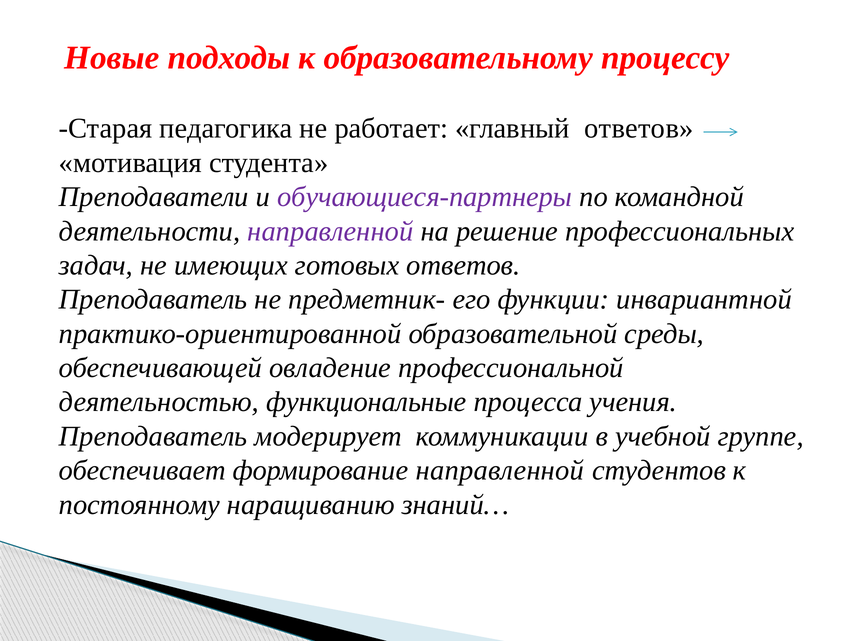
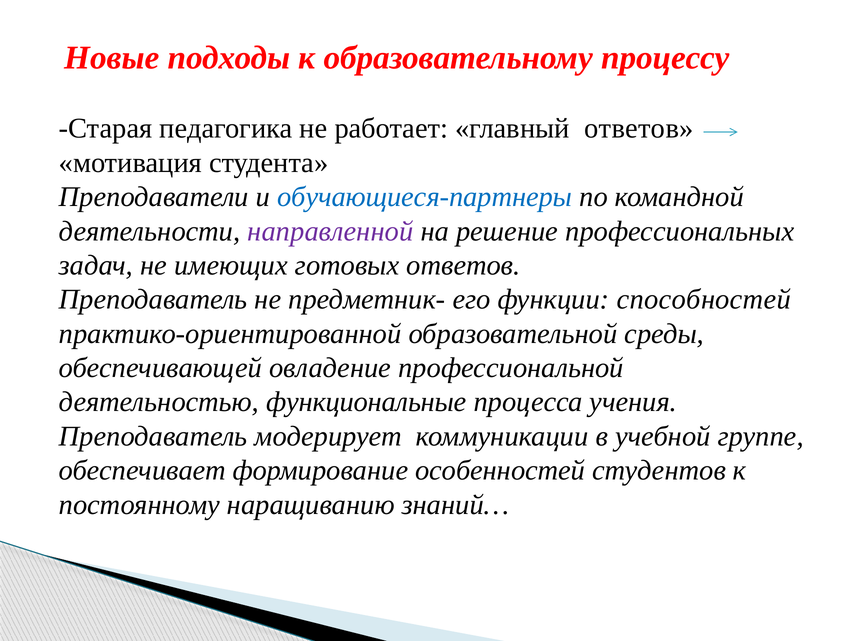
обучающиеся-партнеры colour: purple -> blue (425, 197)
инвариантной: инвариантной -> способностей (704, 300)
формирование направленной: направленной -> особенностей (500, 471)
